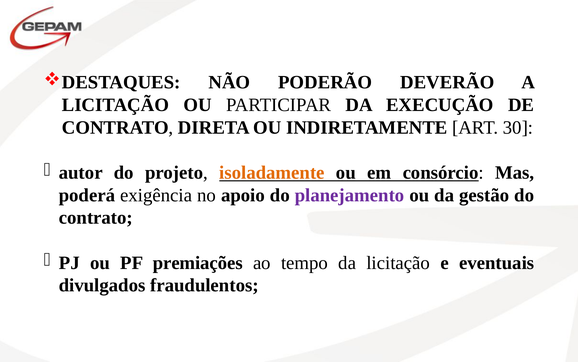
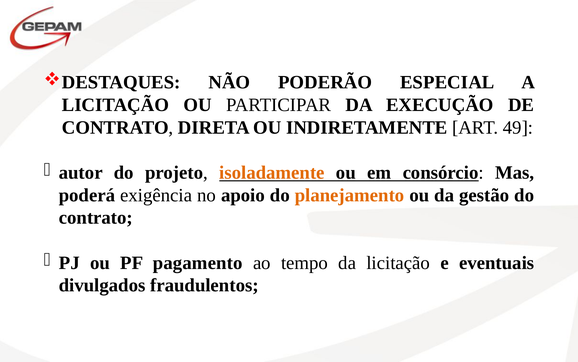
DEVERÃO: DEVERÃO -> ESPECIAL (447, 82)
30: 30 -> 49 (518, 127)
planejamento colour: purple -> orange (350, 195)
premiações: premiações -> pagamento (198, 262)
